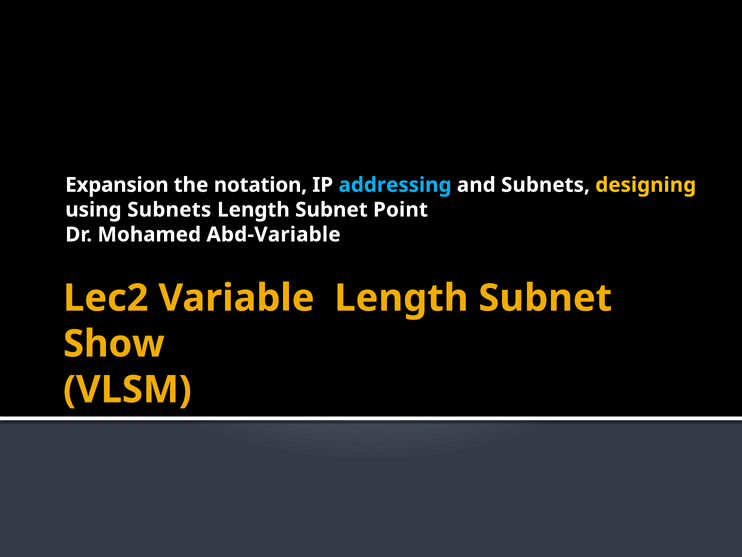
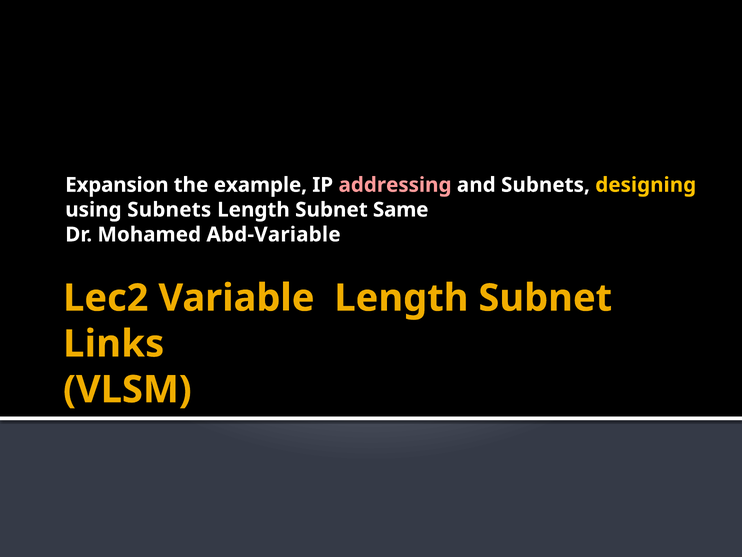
notation: notation -> example (260, 185)
addressing colour: light blue -> pink (395, 185)
Point: Point -> Same (401, 210)
Show: Show -> Links (114, 344)
